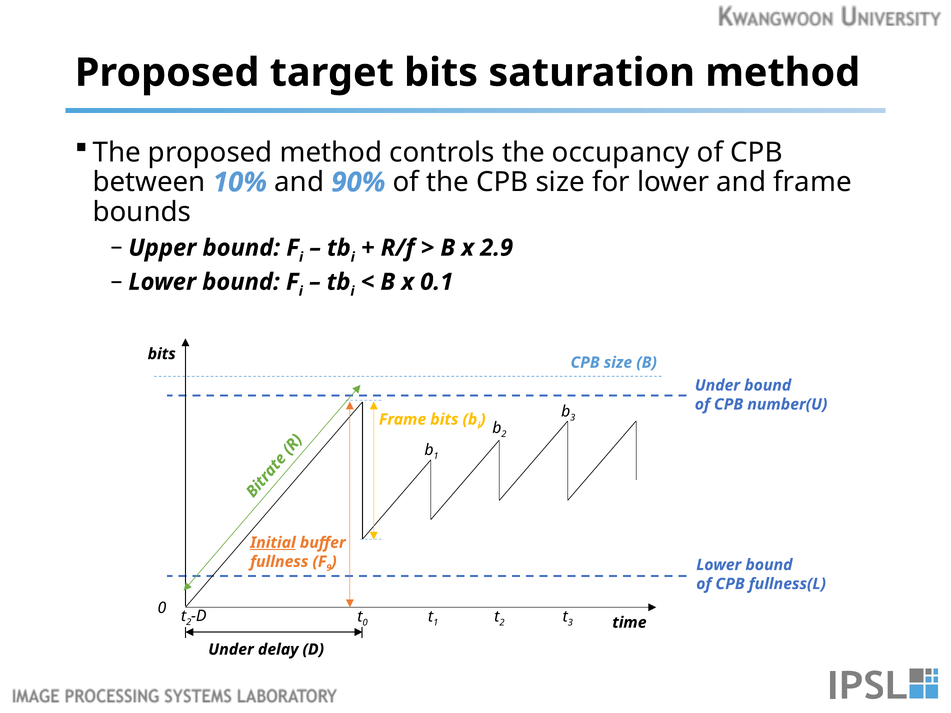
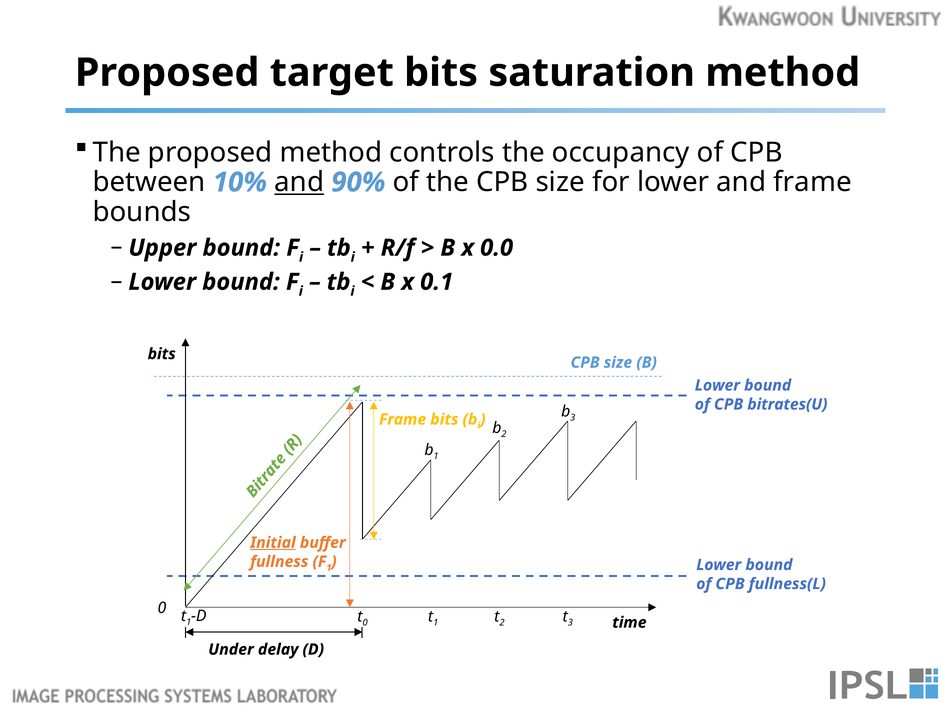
and underline: none -> present (299, 182)
2.9: 2.9 -> 0.0 (497, 248)
Under: Under -> Lower (717, 386)
number(U: number(U -> bitrates(U (787, 405)
9: 9 -> 1 (329, 568)
2: 2 -> 1 (189, 622)
